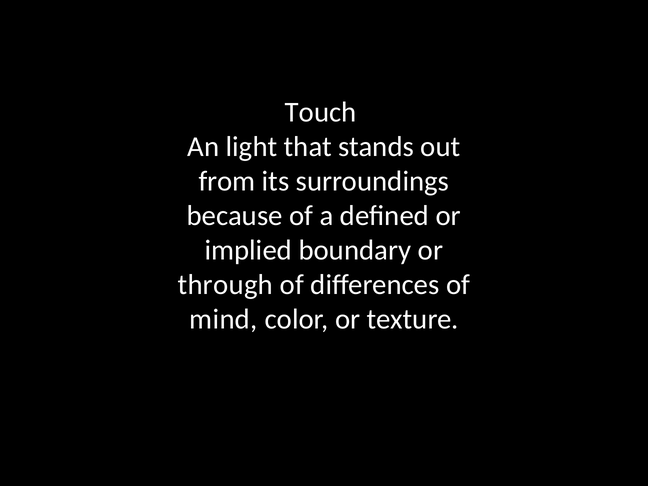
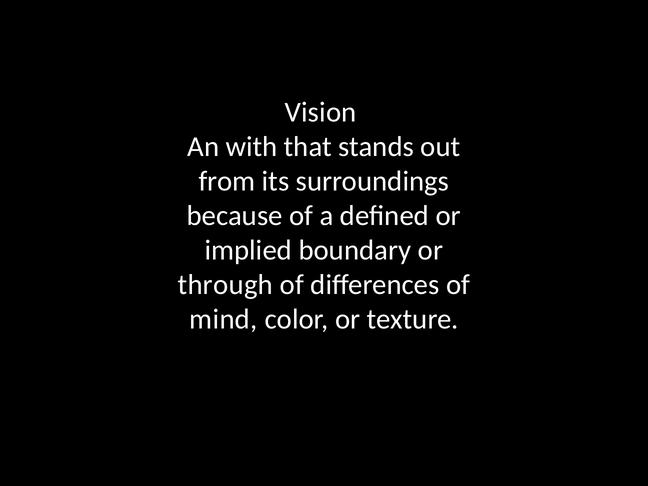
Touch: Touch -> Vision (321, 112)
light: light -> with (252, 147)
